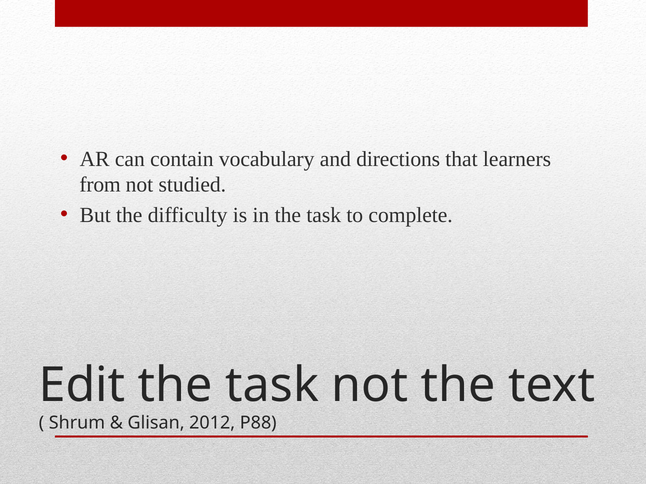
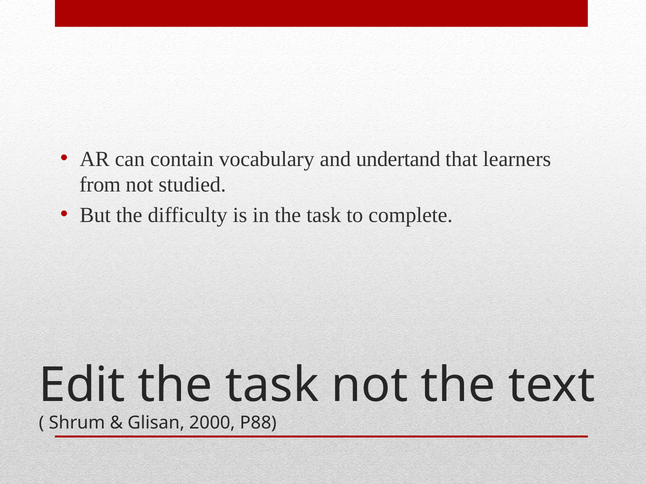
directions: directions -> undertand (398, 159)
2012: 2012 -> 2000 (212, 423)
